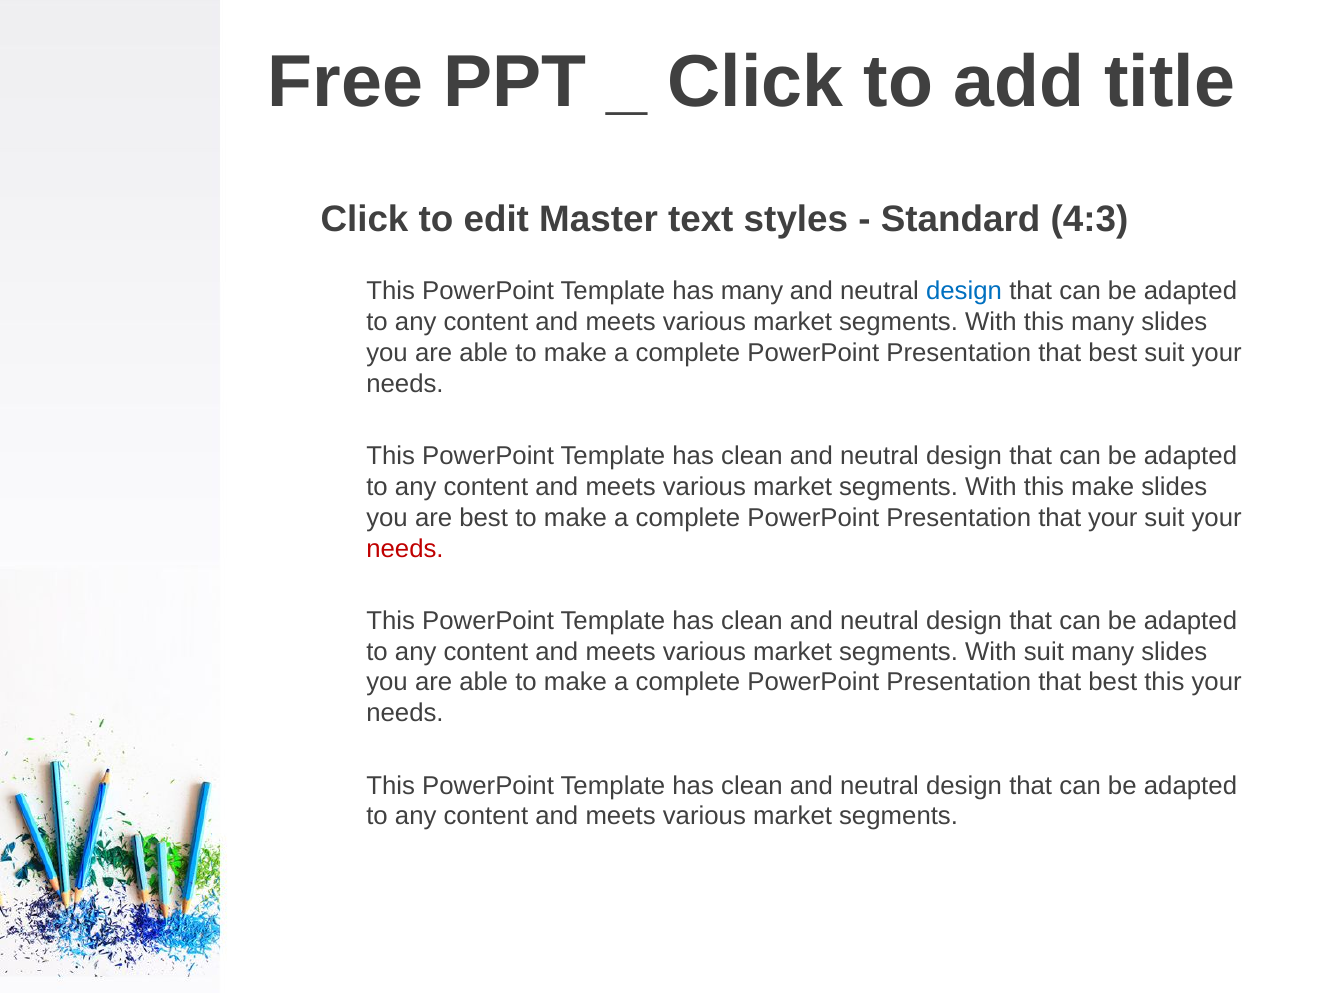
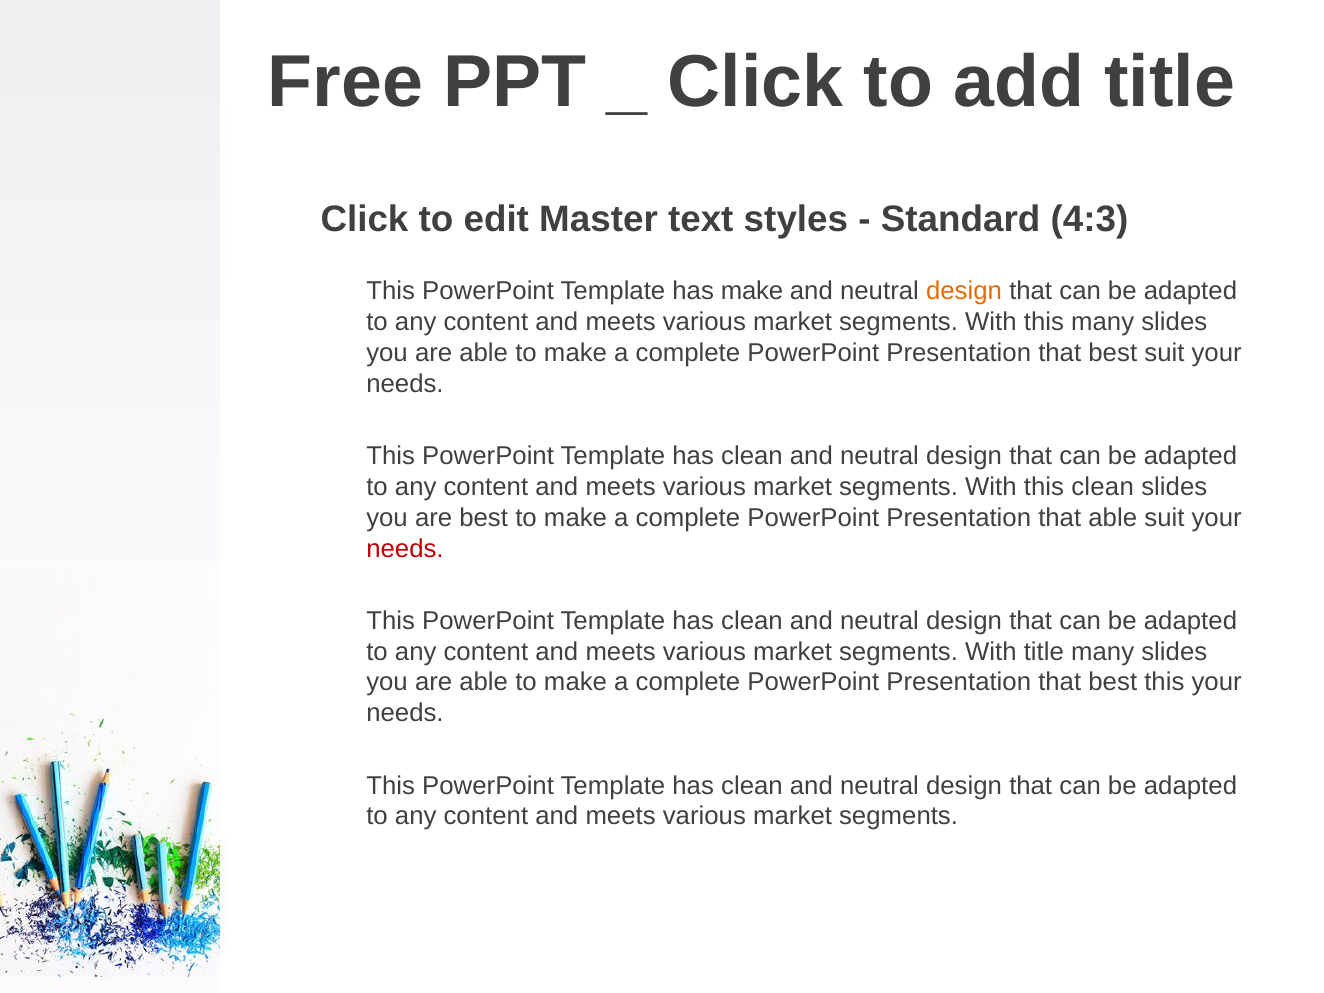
has many: many -> make (752, 291)
design colour: blue -> orange (964, 291)
this make: make -> clean (1103, 487)
that your: your -> able (1113, 518)
With suit: suit -> title (1044, 652)
